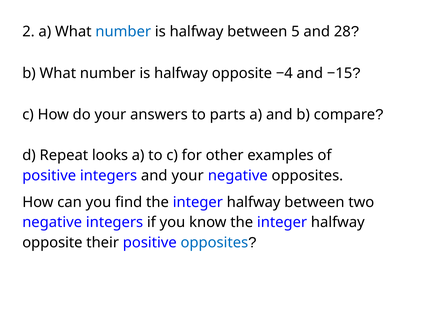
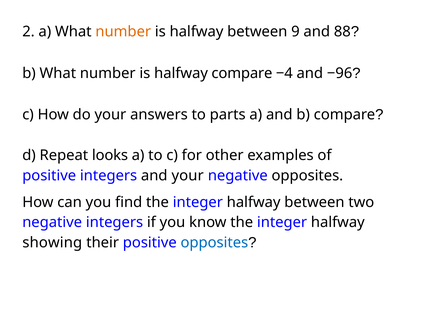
number colour: blue -> orange (123, 32)
5: 5 -> 9 (295, 32)
28: 28 -> 88 (342, 32)
is halfway opposite: opposite -> compare (242, 73)
−15: −15 -> −96 (340, 73)
opposite: opposite -> showing (52, 243)
